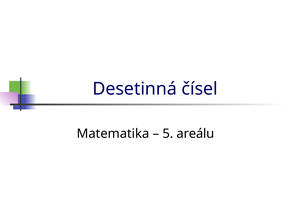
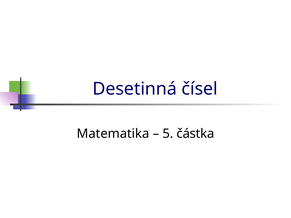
areálu: areálu -> částka (195, 134)
